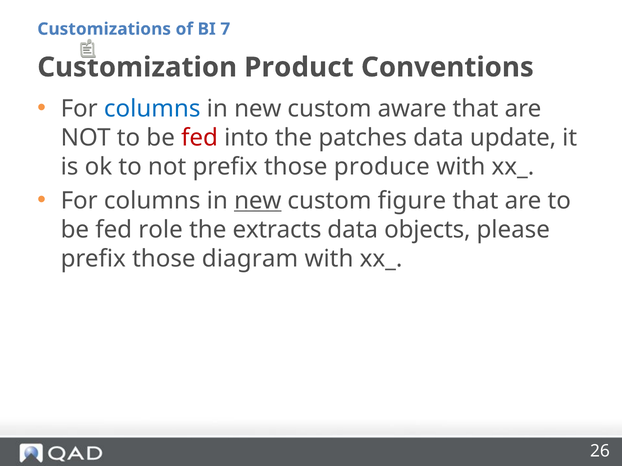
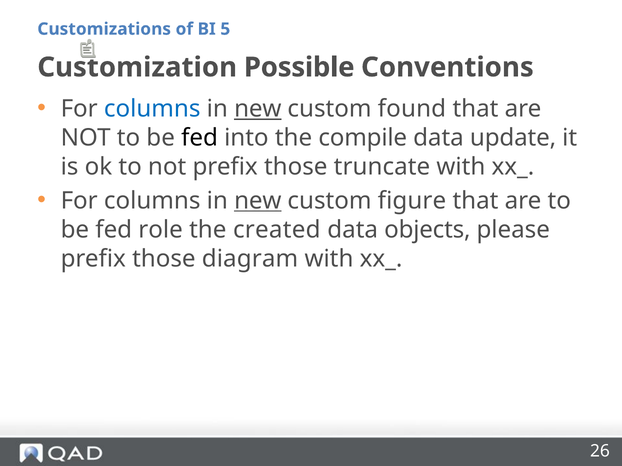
7: 7 -> 5 (225, 29)
Product: Product -> Possible (299, 67)
new underline: none -> present (258, 109)
aware: aware -> found (412, 109)
fed colour: red -> black (200, 138)
patches: patches -> compile (363, 138)
produce: produce -> truncate (382, 167)
extracts: extracts -> created (277, 230)
